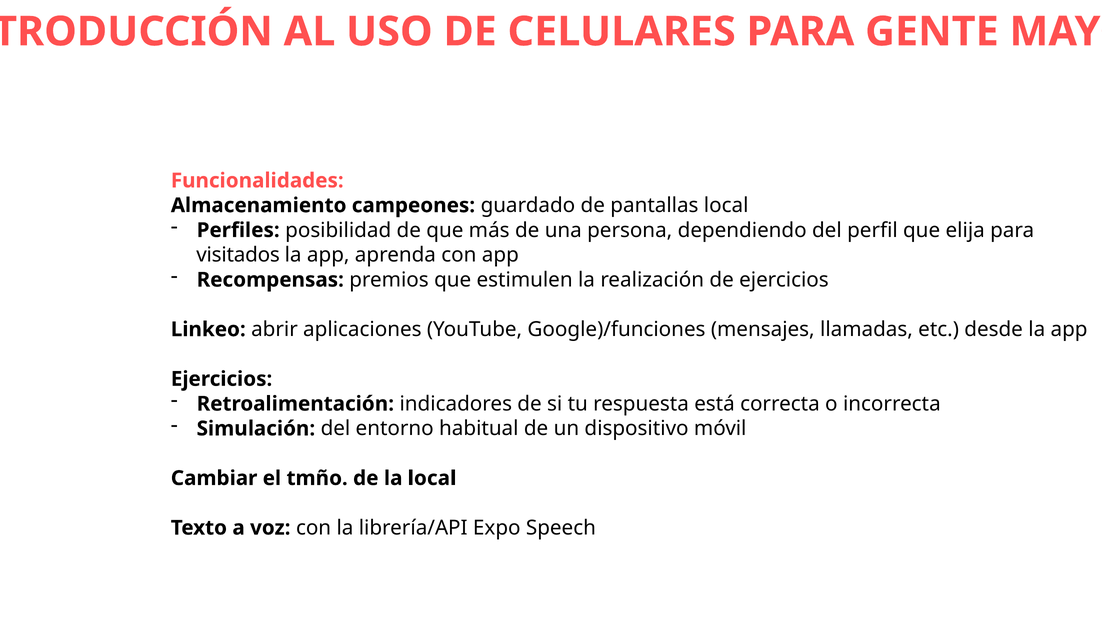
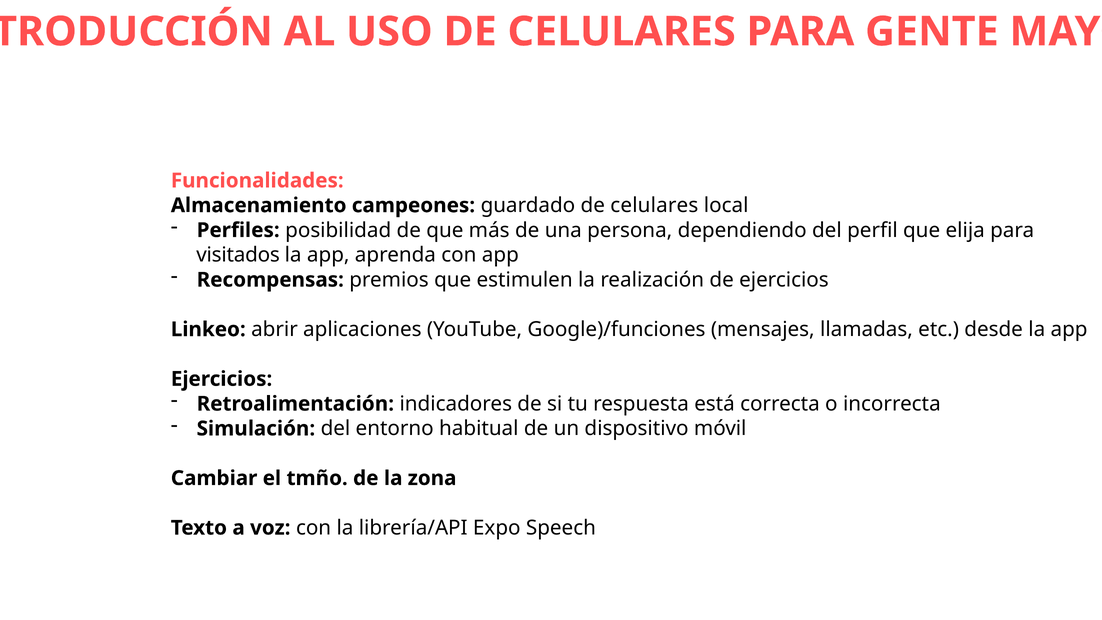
guardado de pantallas: pantallas -> celulares (654, 205)
la local: local -> zona (432, 478)
